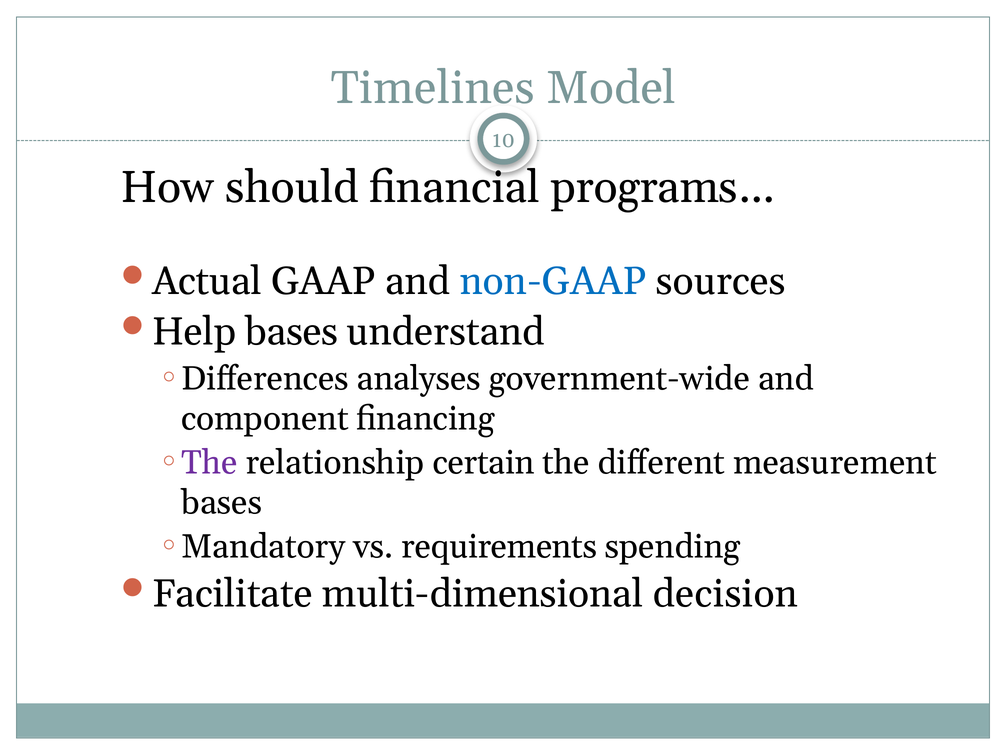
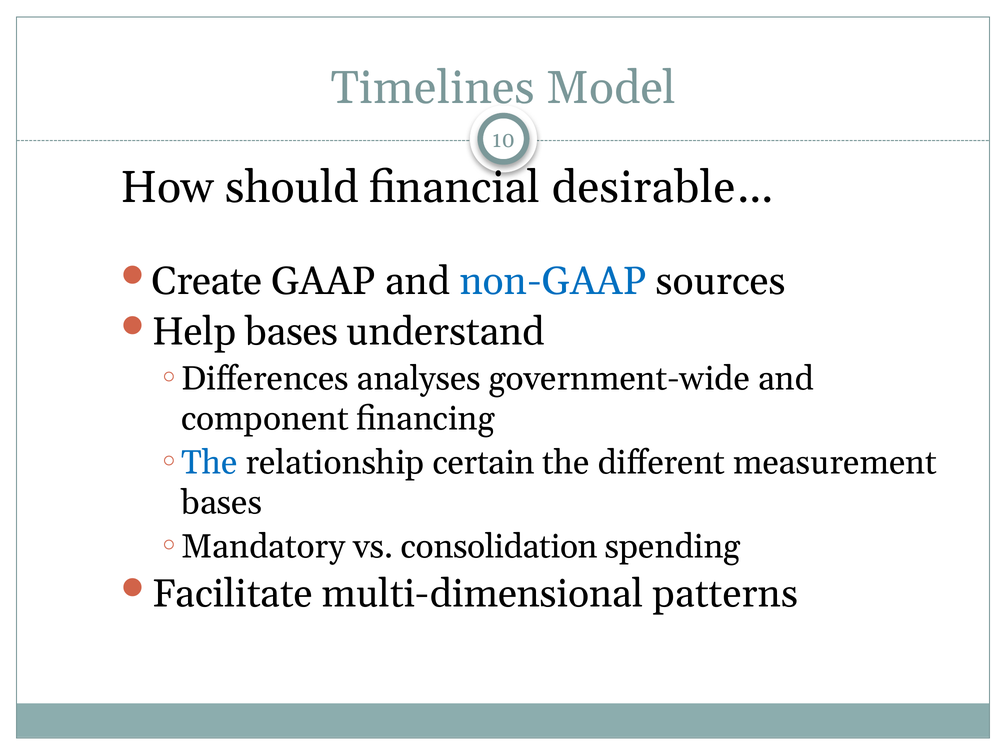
programs…: programs… -> desirable… (662, 188)
Actual: Actual -> Create (207, 281)
The colour: purple -> blue (209, 463)
requirements: requirements -> consolidation (499, 547)
decision: decision -> patterns (725, 594)
